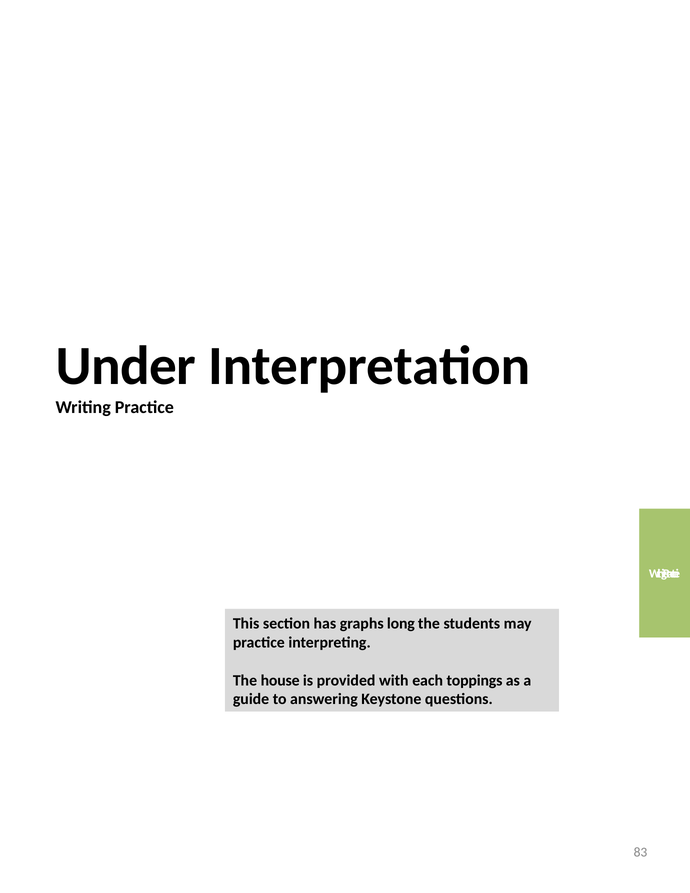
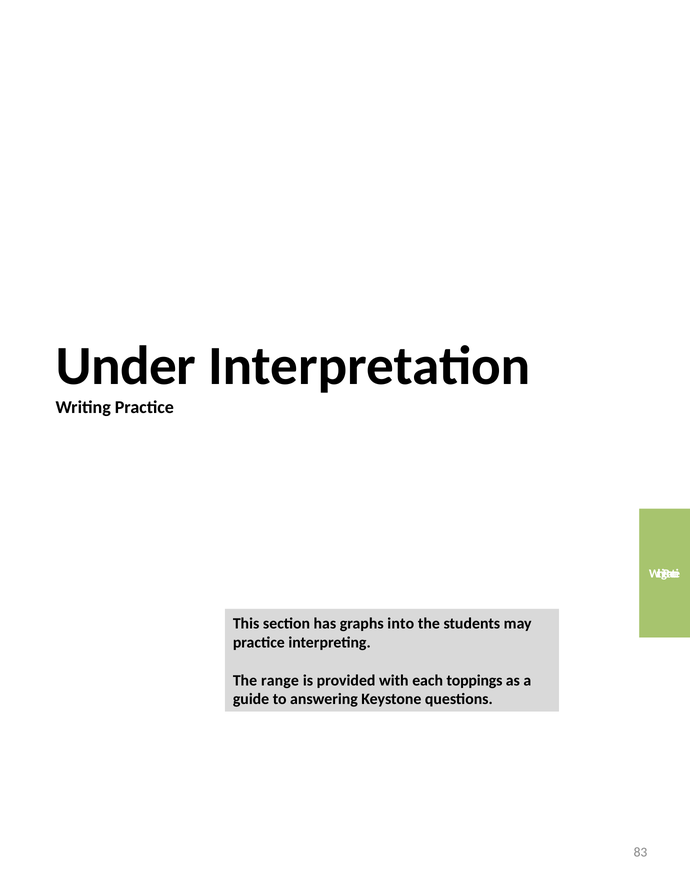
long: long -> into (401, 623)
house: house -> range (280, 680)
